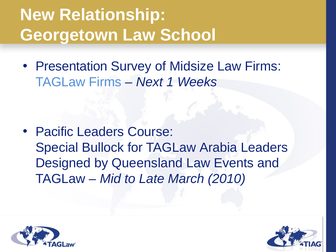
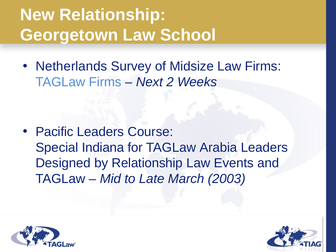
Presentation: Presentation -> Netherlands (71, 66)
1: 1 -> 2 (170, 82)
Bullock: Bullock -> Indiana (103, 147)
by Queensland: Queensland -> Relationship (147, 163)
2010: 2010 -> 2003 (227, 179)
